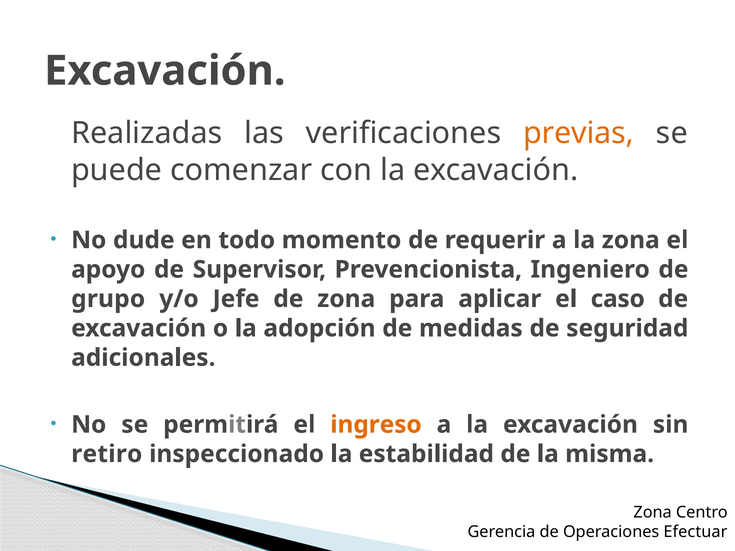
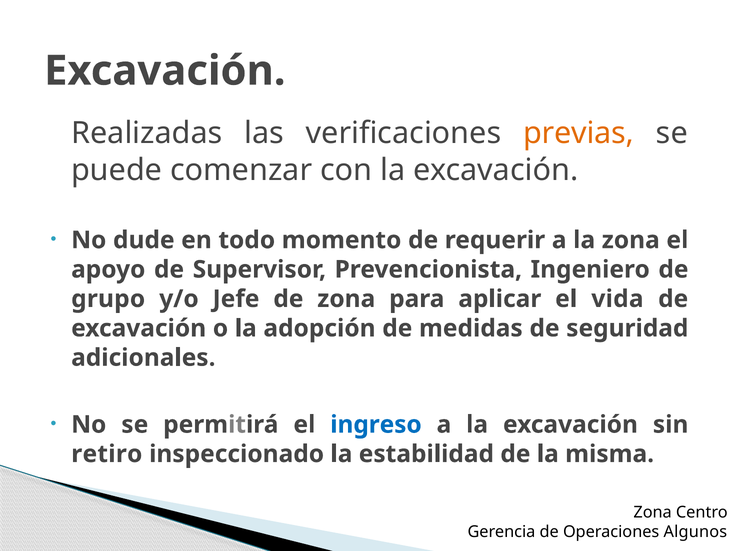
caso: caso -> vida (617, 299)
ingreso colour: orange -> blue (376, 425)
Efectuar: Efectuar -> Algunos (695, 532)
